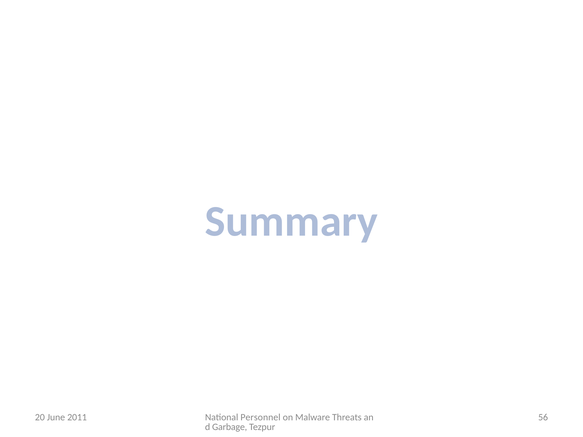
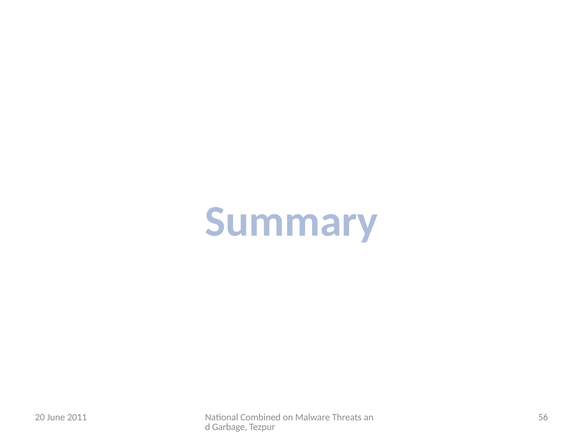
Personnel: Personnel -> Combined (261, 417)
